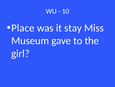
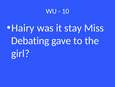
Place: Place -> Hairy (23, 28)
Museum: Museum -> Debating (30, 40)
